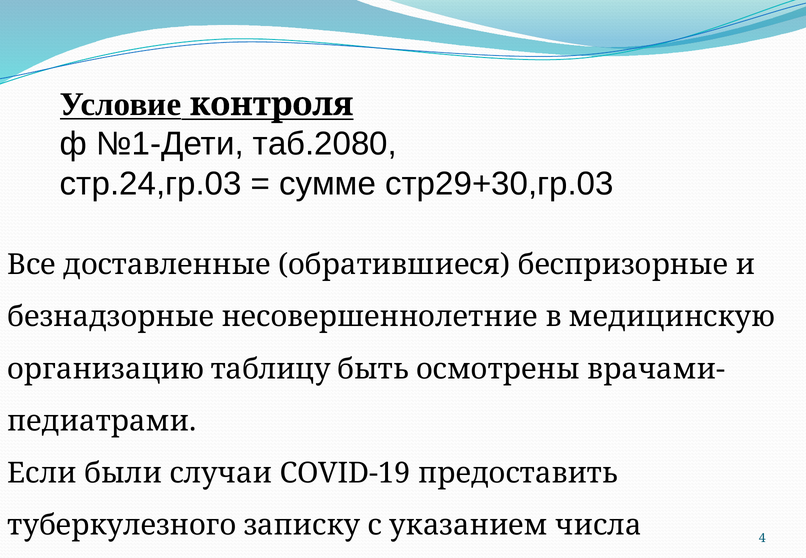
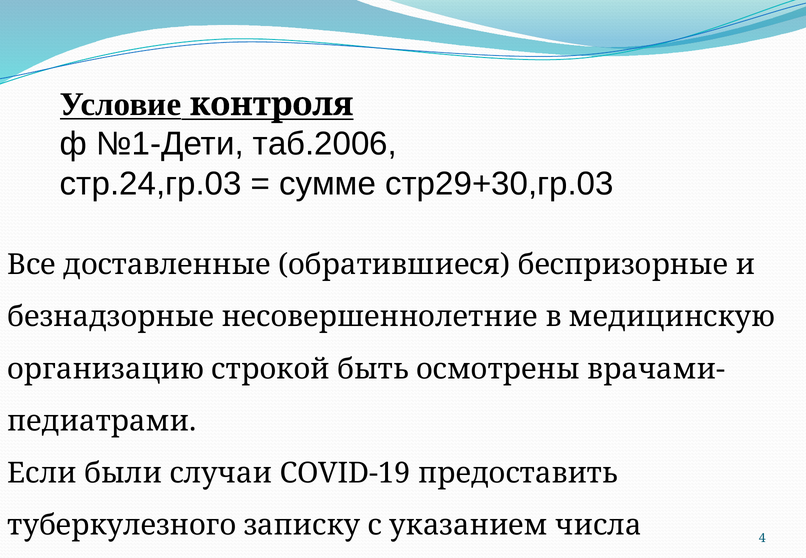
таб.2080: таб.2080 -> таб.2006 (325, 144)
таблицу: таблицу -> строкой (271, 369)
